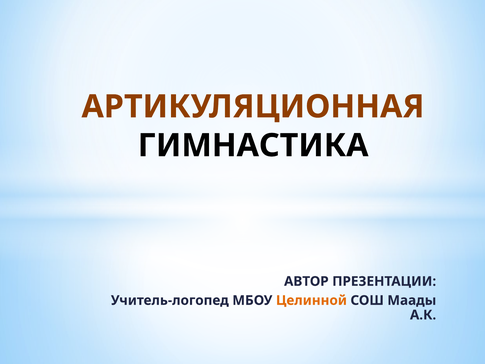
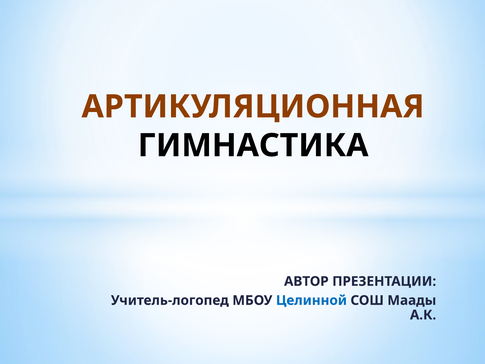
Целинной colour: orange -> blue (311, 300)
